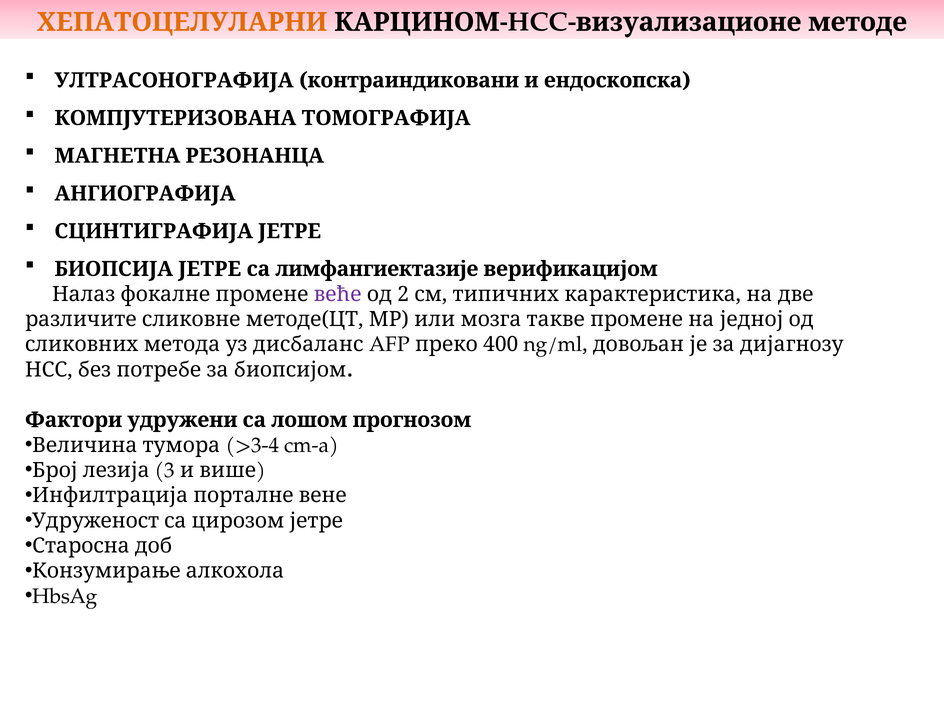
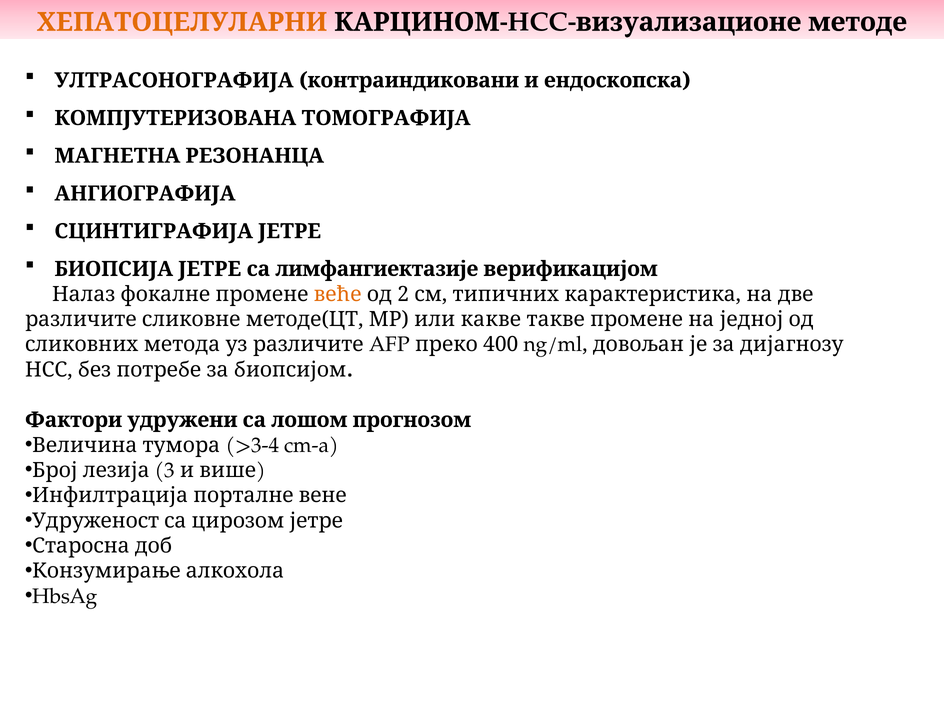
веће colour: purple -> orange (338, 294)
мозга: мозга -> какве (491, 319)
уз дисбаланс: дисбаланс -> различите (308, 344)
